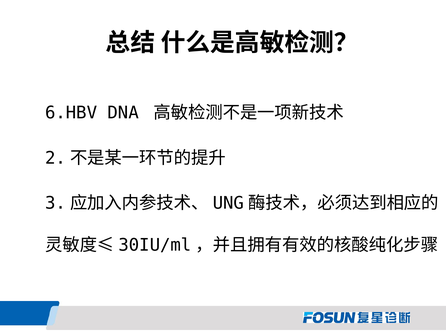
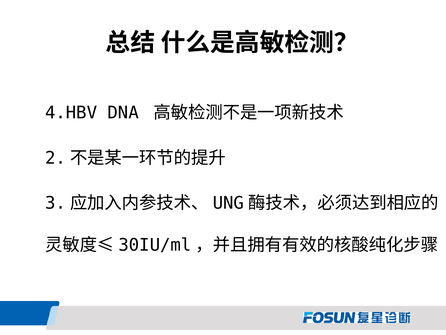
6.HBV: 6.HBV -> 4.HBV (71, 113)
